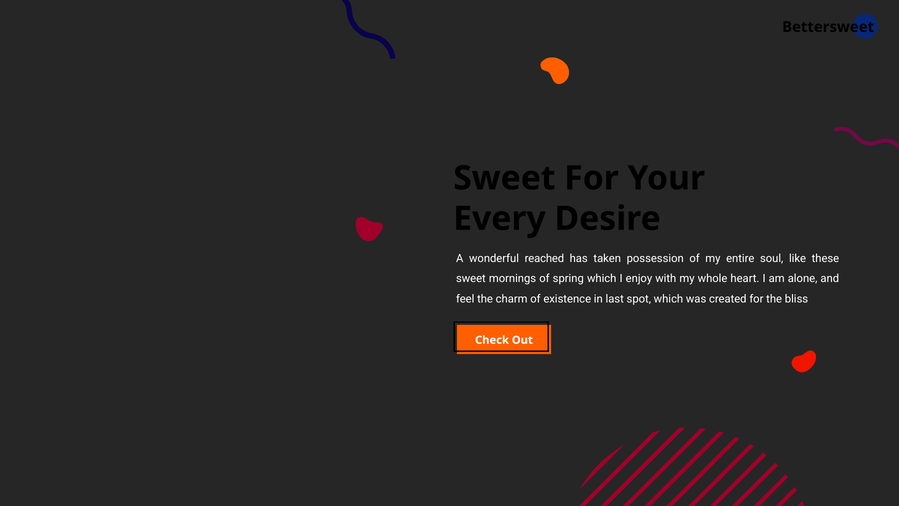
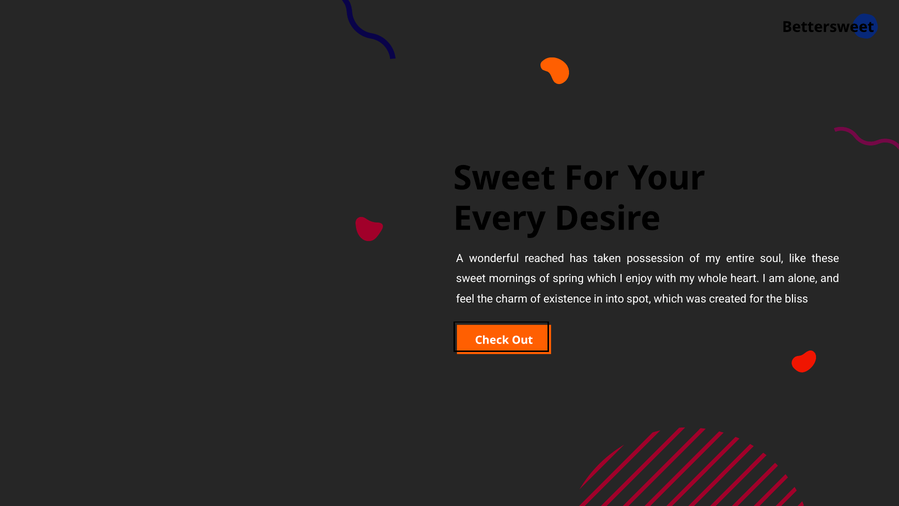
last: last -> into (615, 299)
